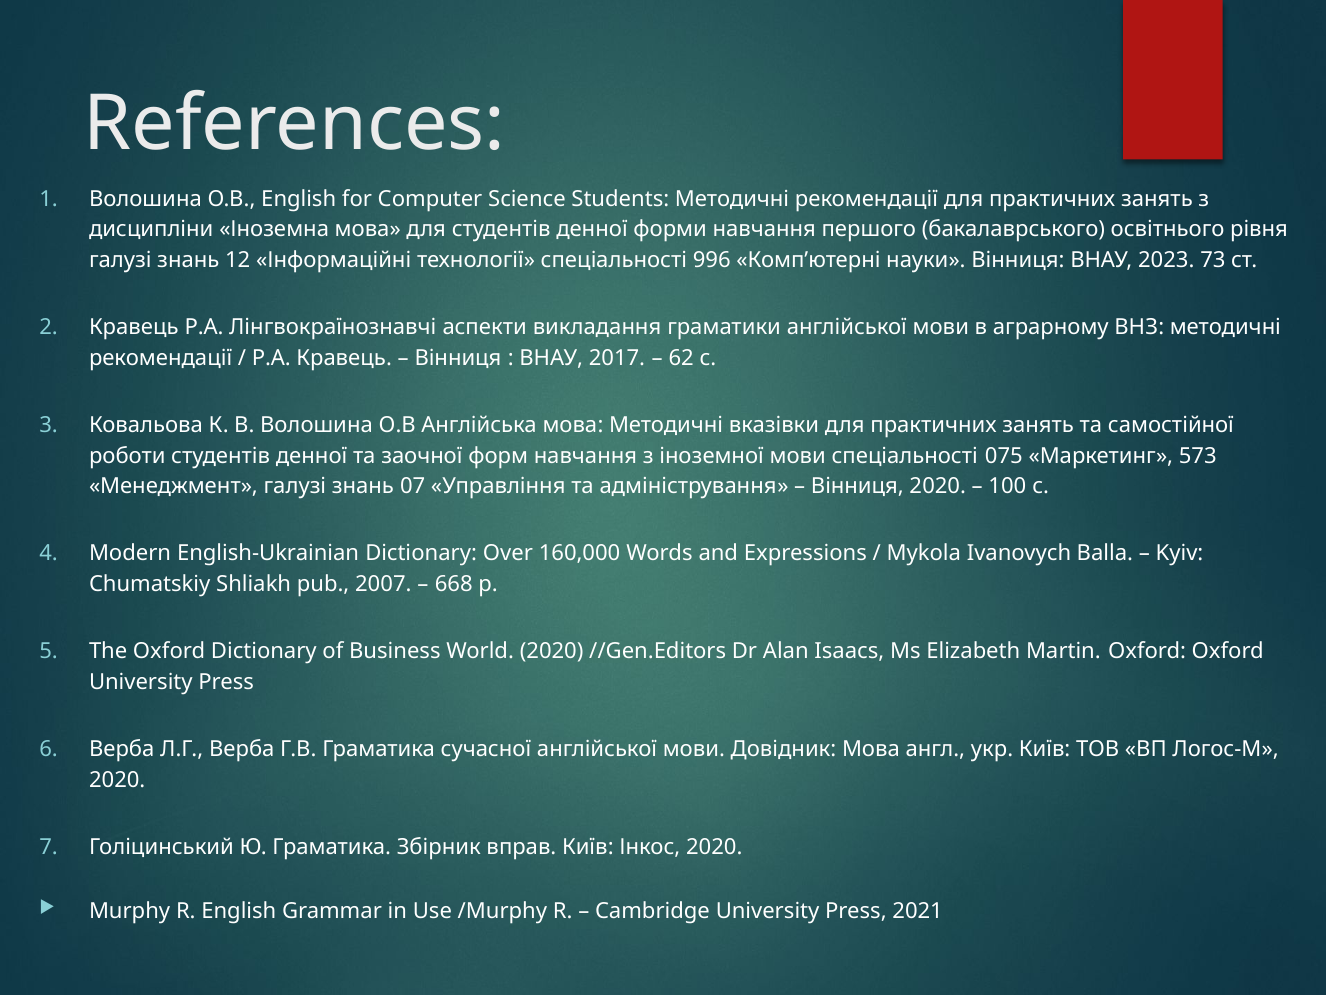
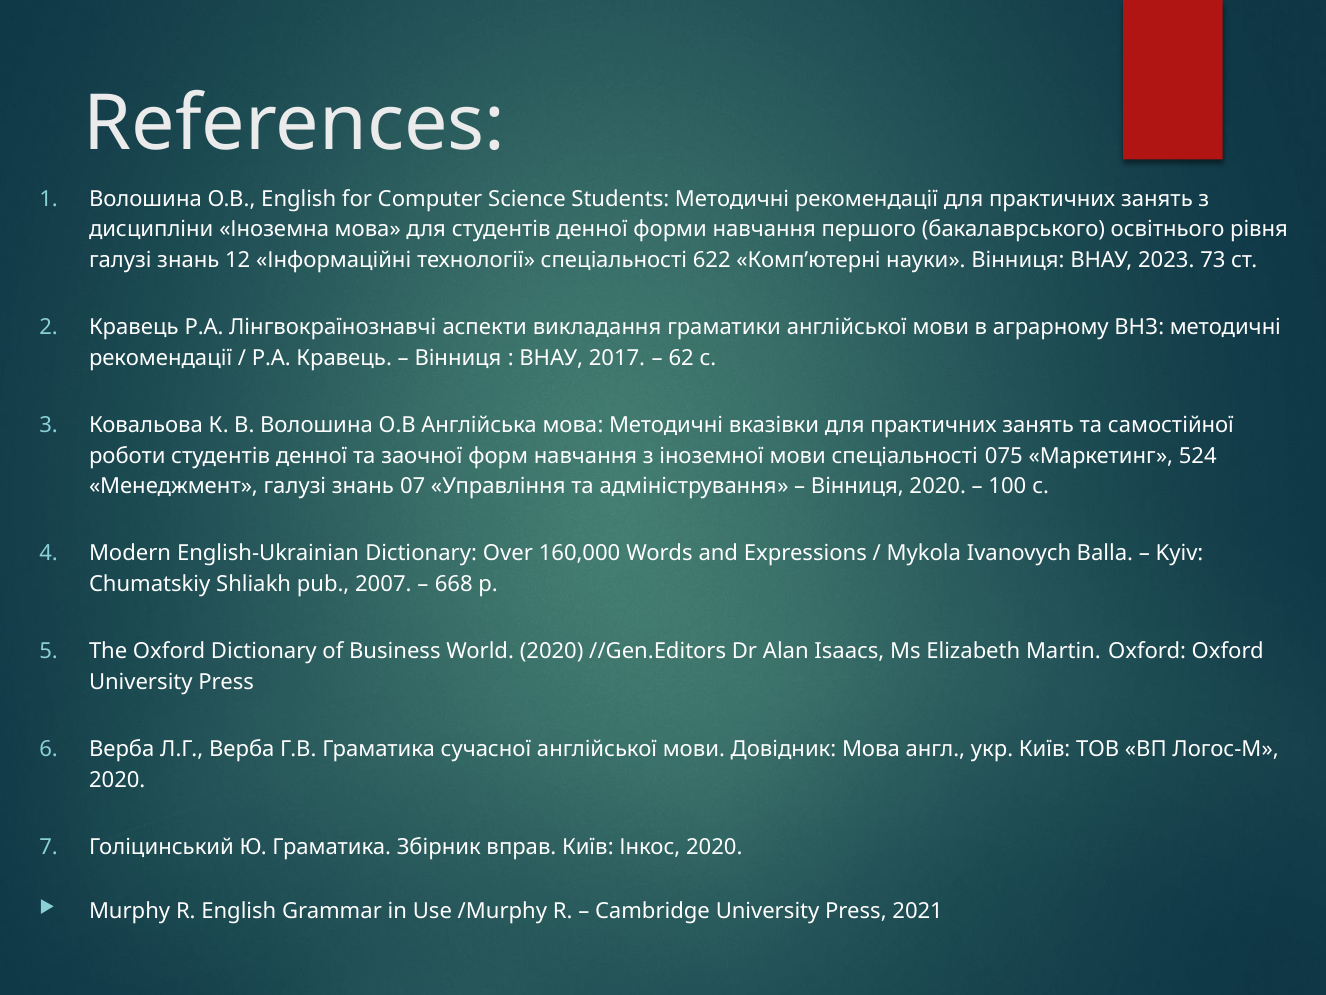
996: 996 -> 622 (712, 260)
573: 573 -> 524 (1198, 456)
